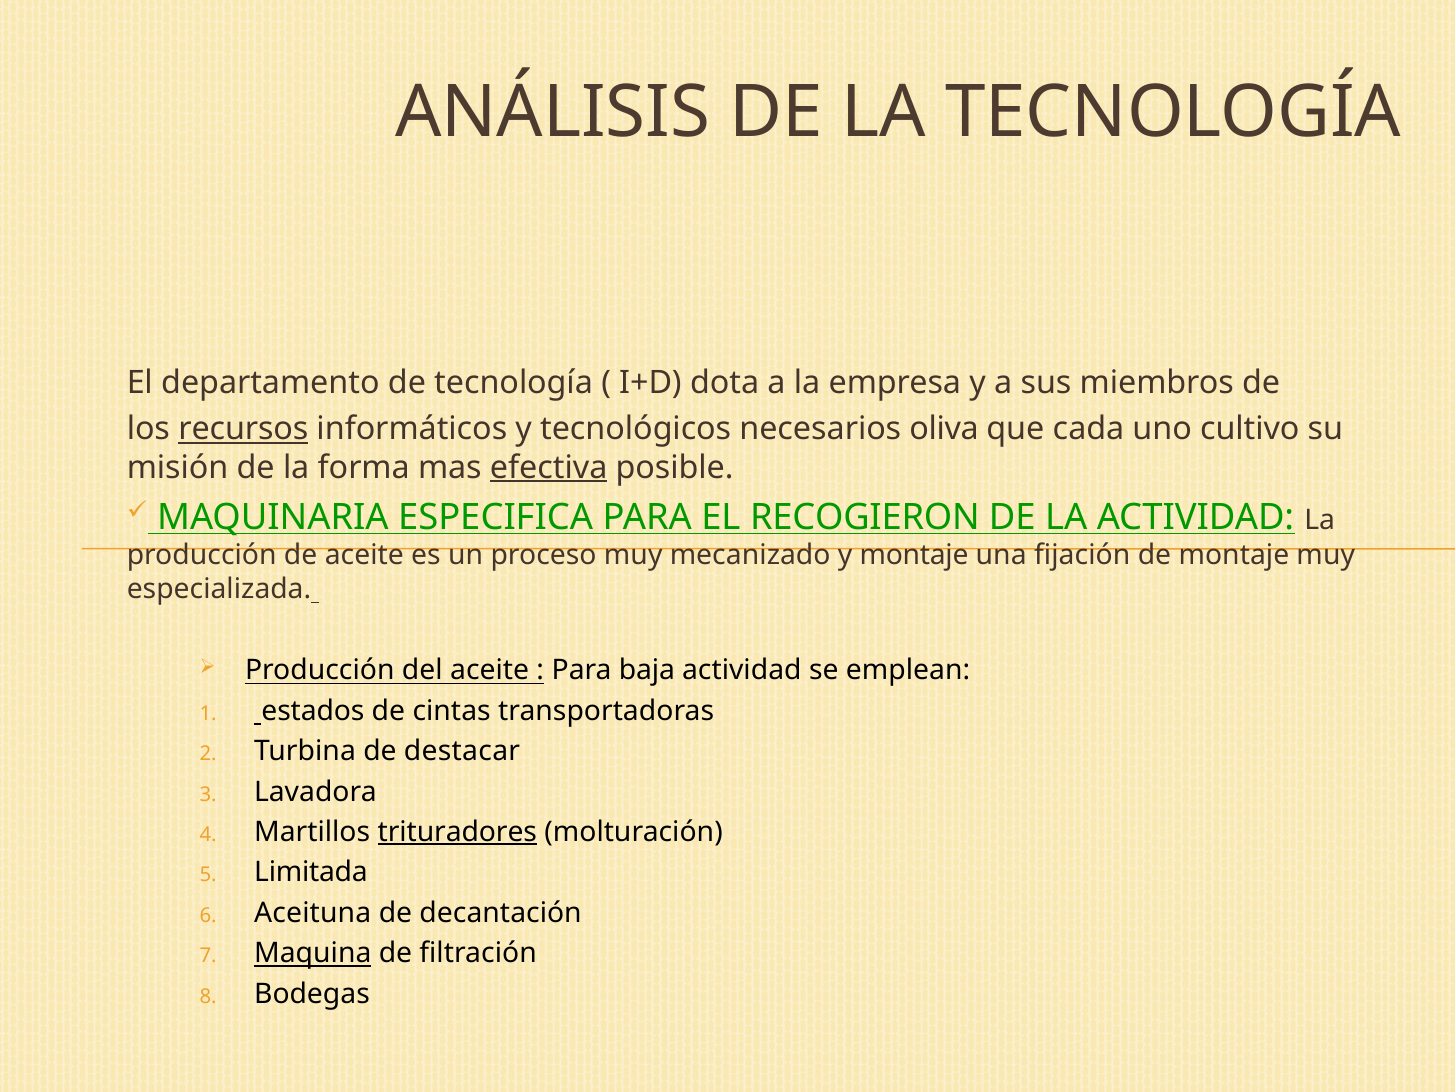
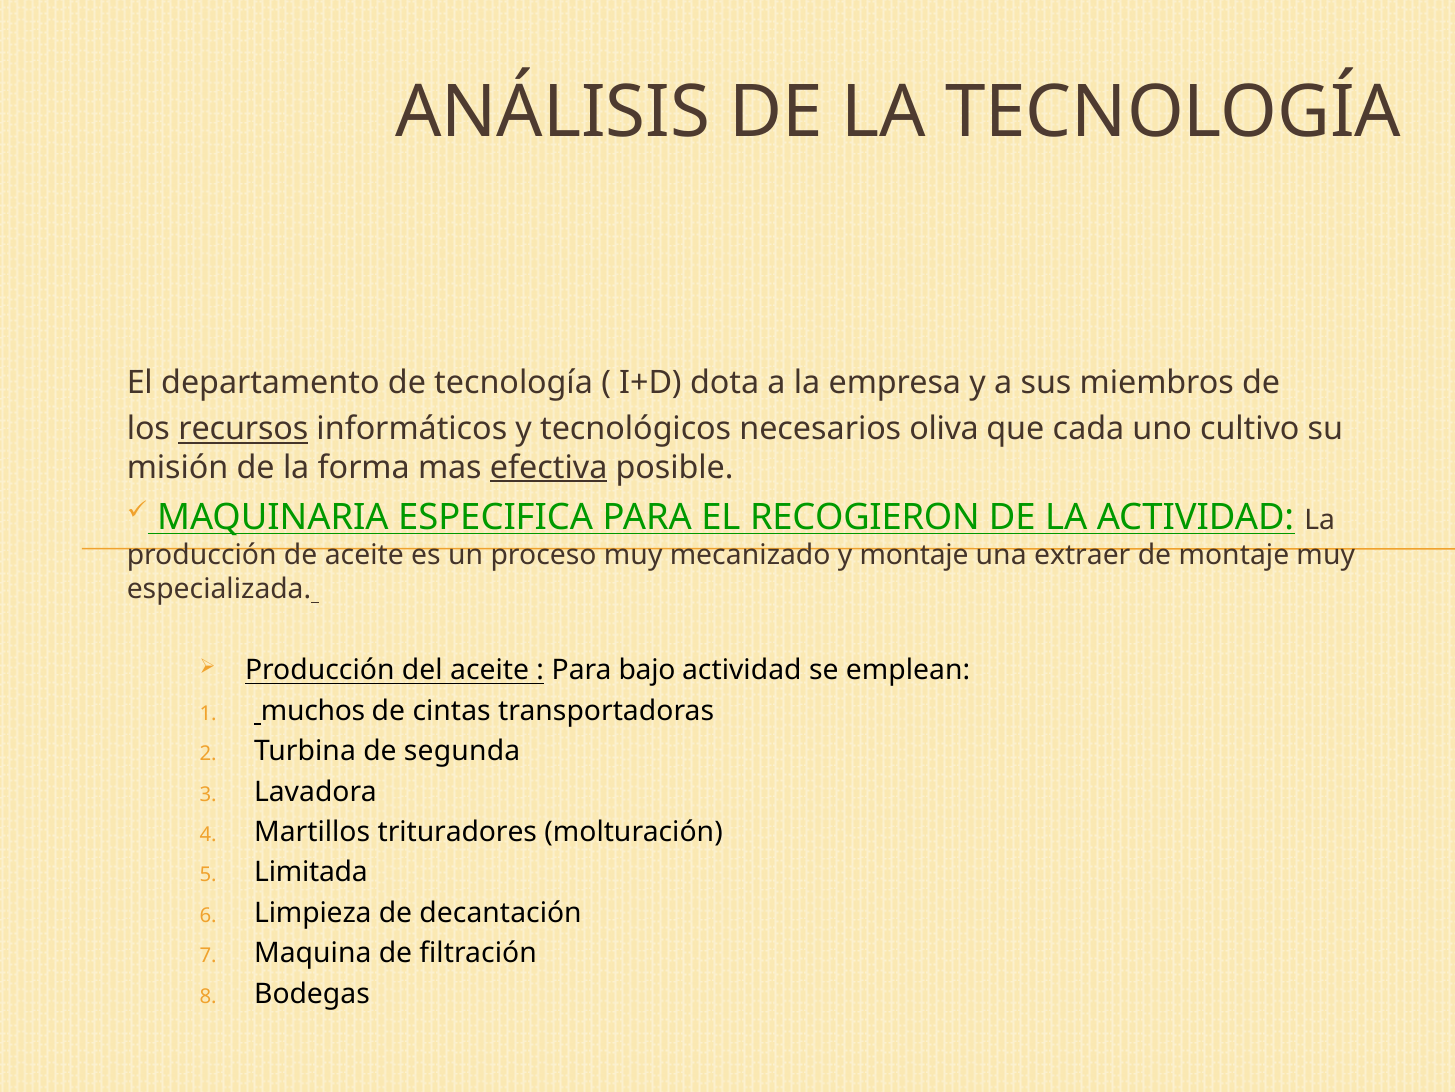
fijación: fijación -> extraer (1082, 555)
baja: baja -> bajo (647, 670)
estados: estados -> muchos (313, 710)
destacar: destacar -> segunda (462, 751)
trituradores underline: present -> none (457, 832)
Aceituna: Aceituna -> Limpieza (313, 912)
Maquina underline: present -> none (313, 953)
